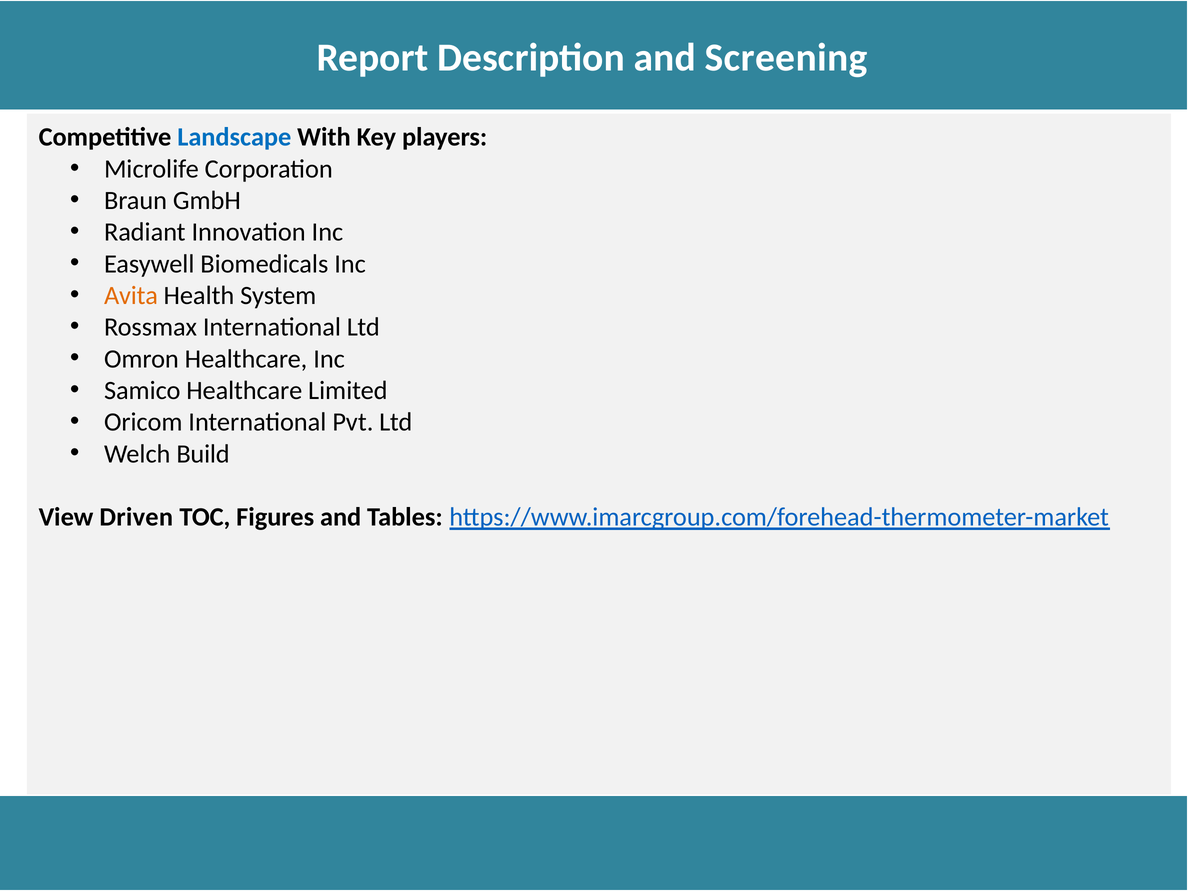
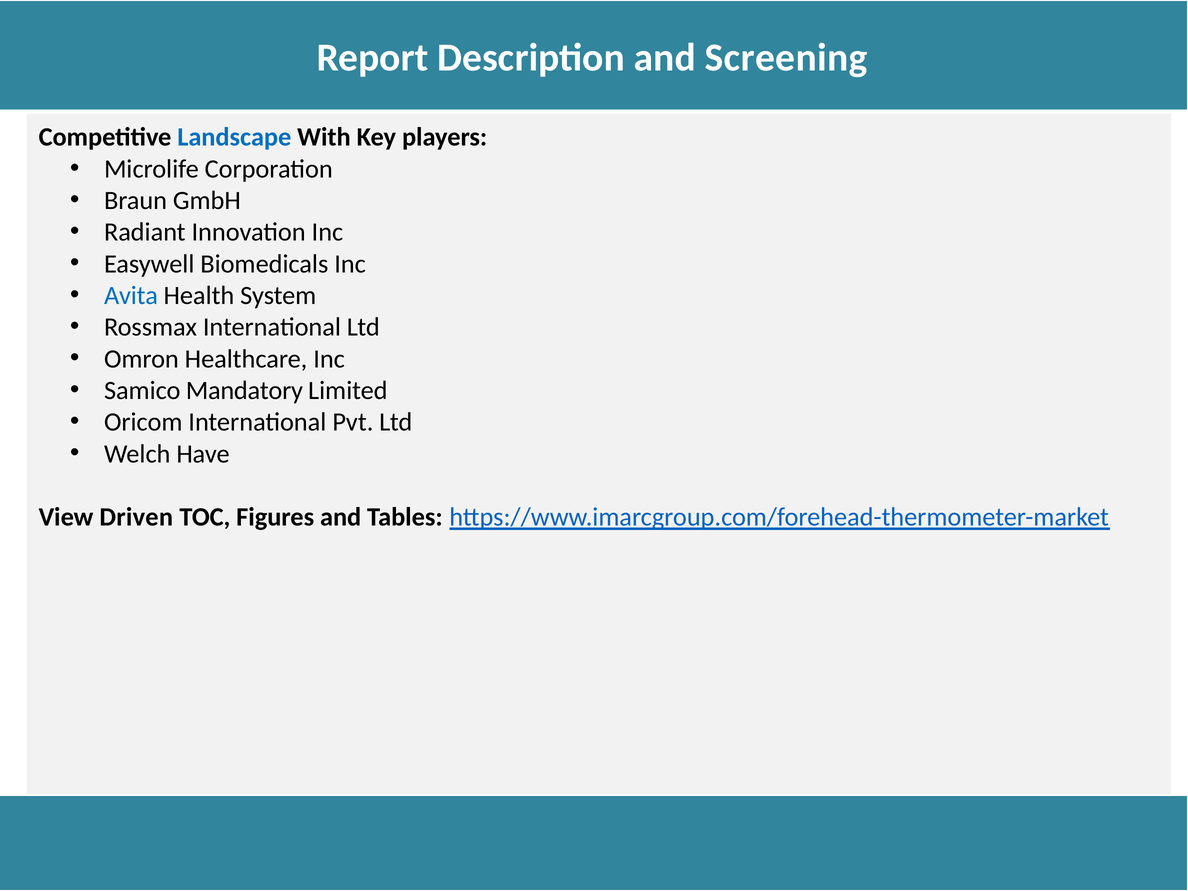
Avita colour: orange -> blue (131, 295)
Samico Healthcare: Healthcare -> Mandatory (244, 390)
Build: Build -> Have (203, 454)
